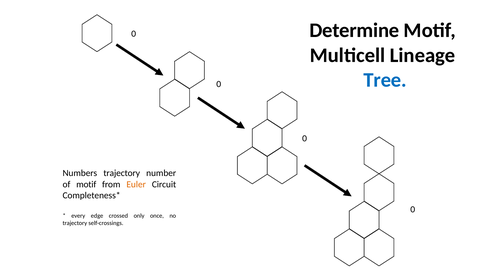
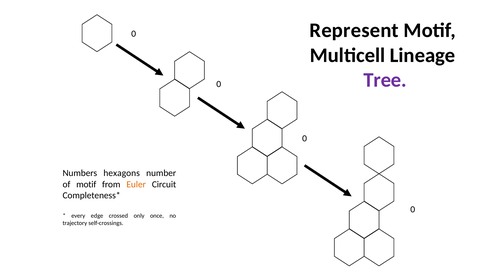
Determine: Determine -> Represent (354, 30)
Tree colour: blue -> purple (385, 80)
Numbers trajectory: trajectory -> hexagons (122, 173)
